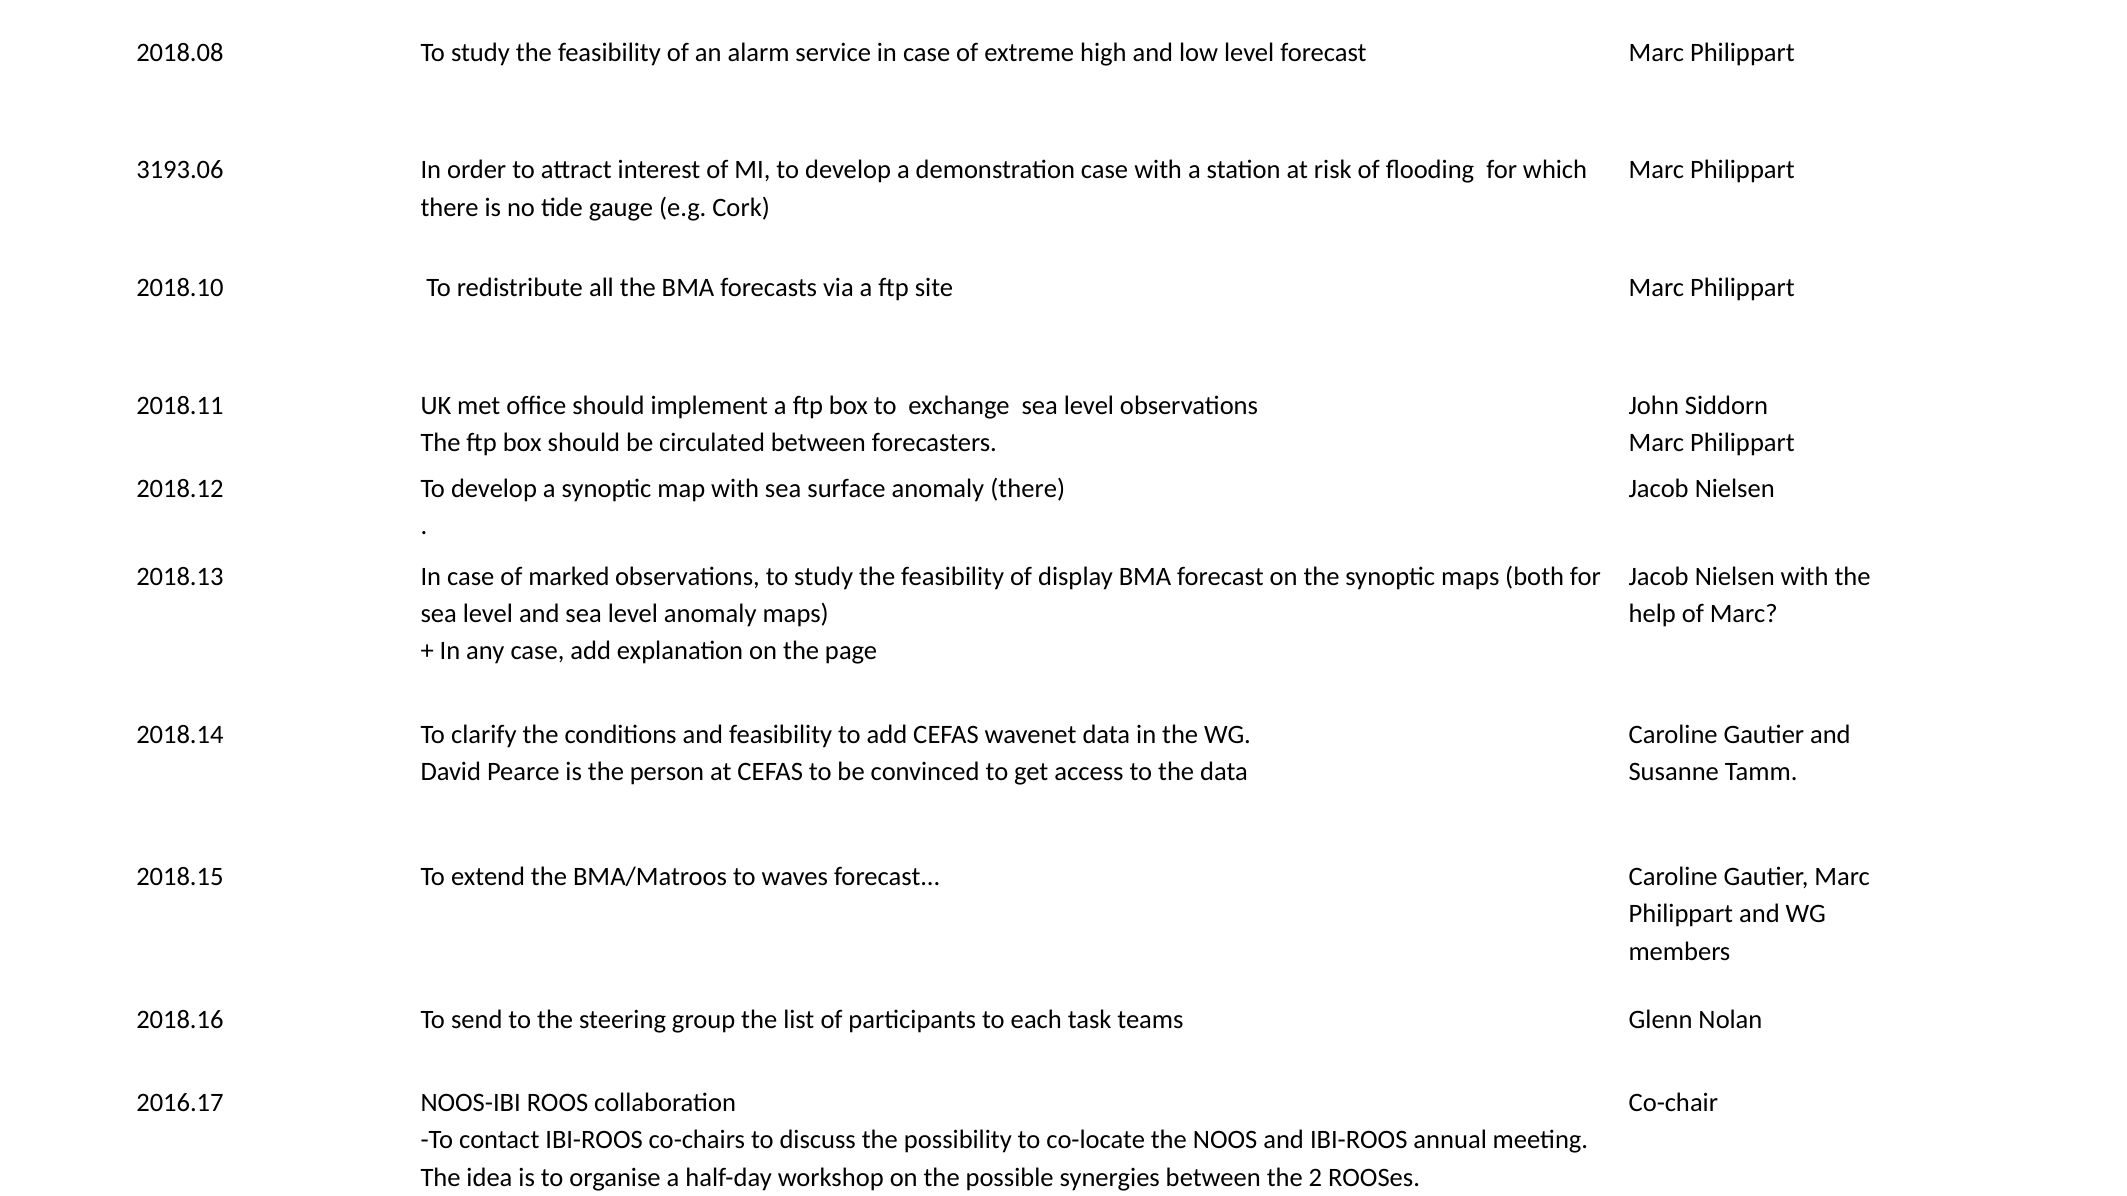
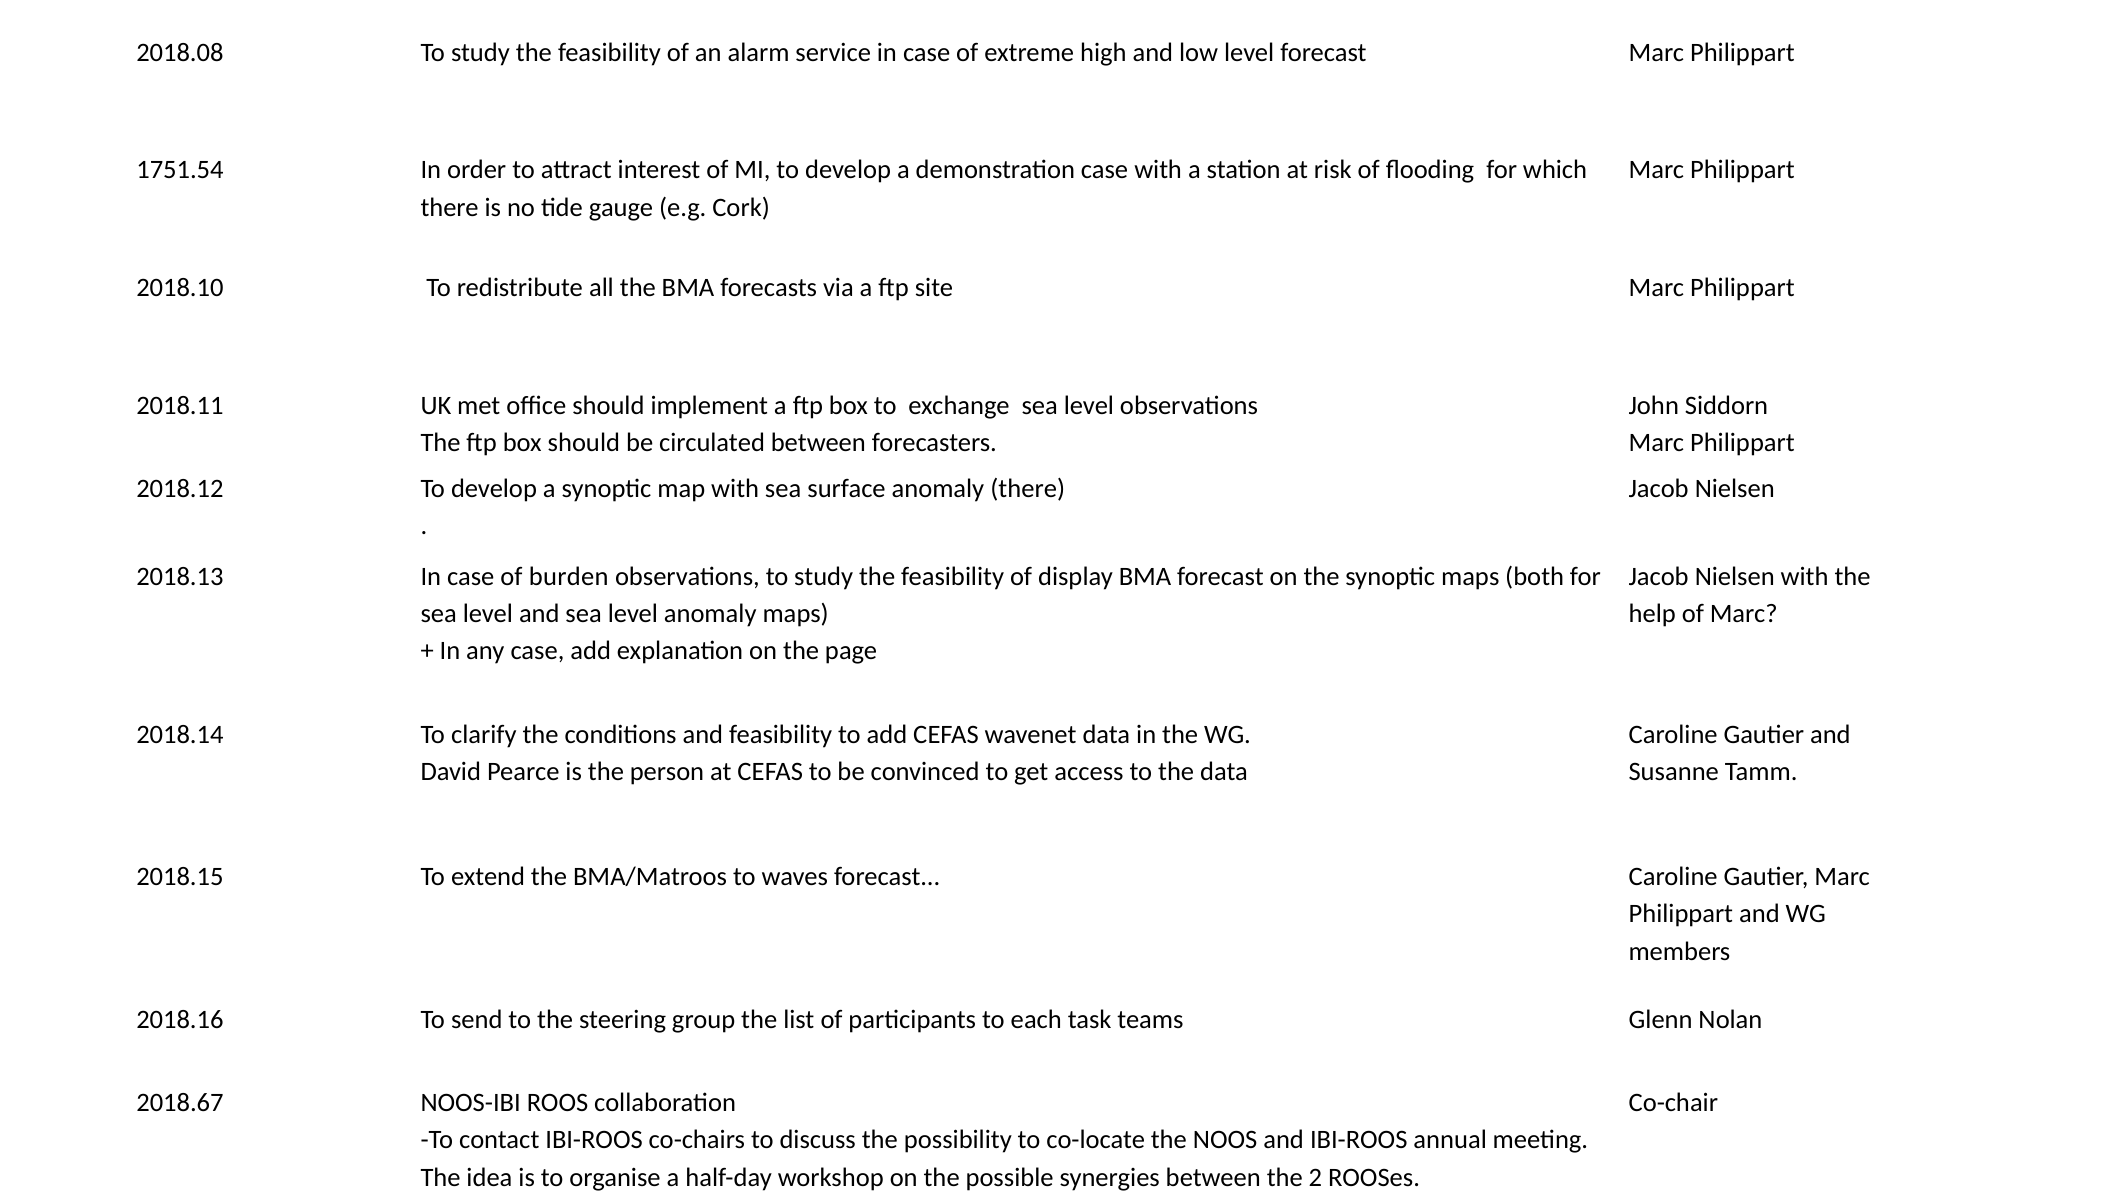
3193.06: 3193.06 -> 1751.54 (180, 170)
marked: marked -> burden (569, 577)
2016.17: 2016.17 -> 2018.67 (180, 1103)
